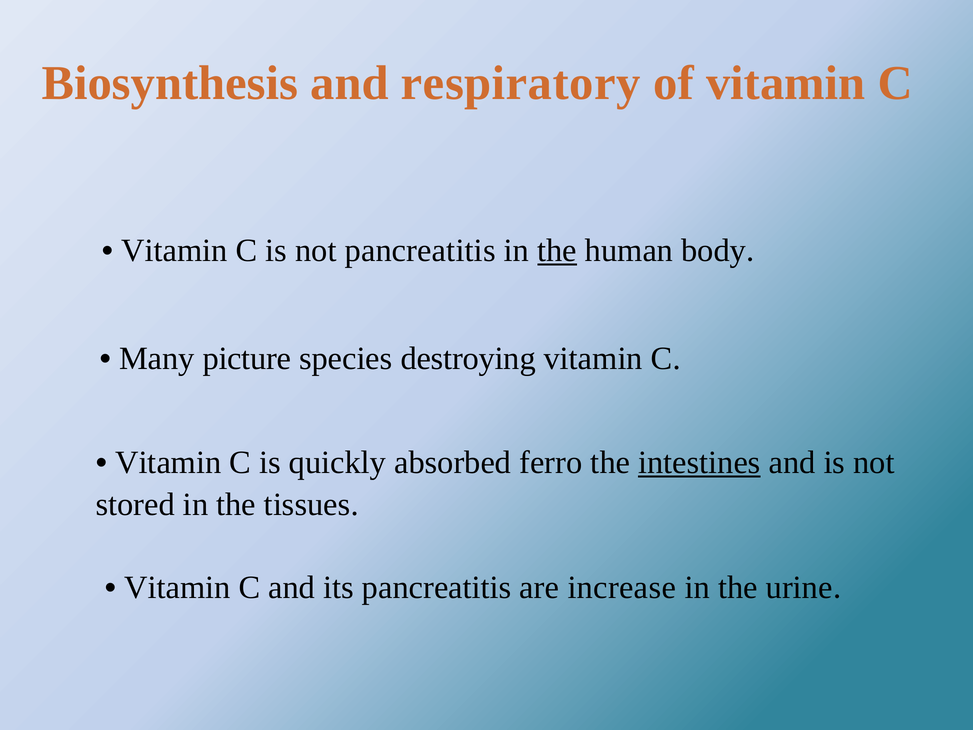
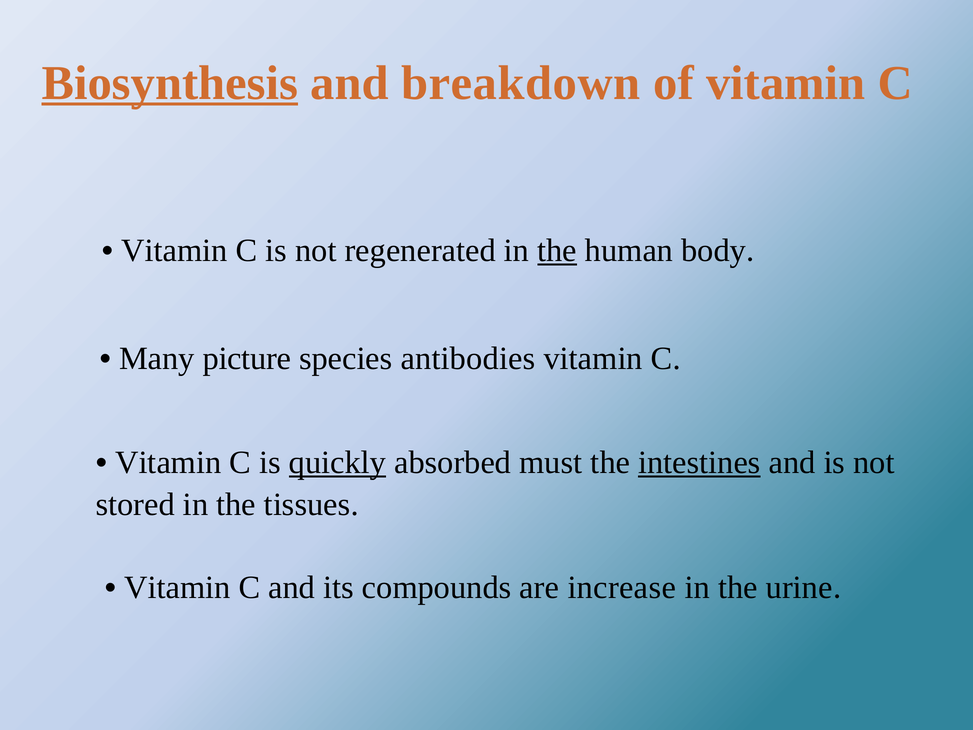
Biosynthesis underline: none -> present (170, 83)
respiratory: respiratory -> breakdown (521, 83)
not pancreatitis: pancreatitis -> regenerated (420, 250)
destroying: destroying -> antibodies (468, 358)
quickly underline: none -> present (337, 463)
ferro: ferro -> must (551, 463)
its pancreatitis: pancreatitis -> compounds (437, 587)
